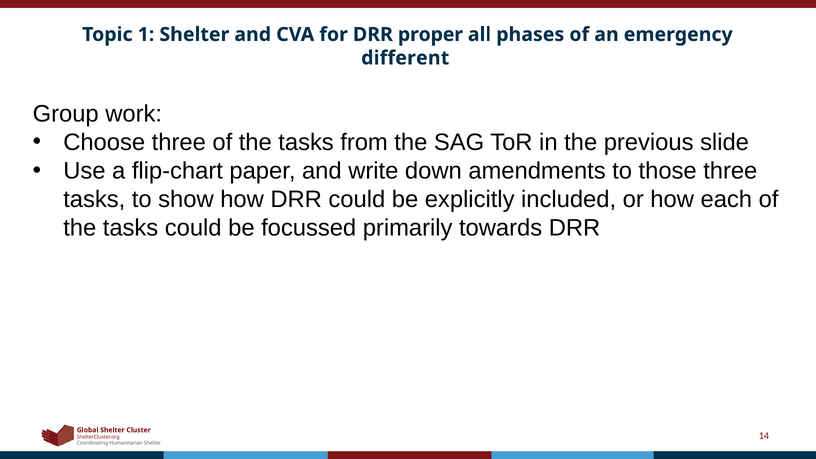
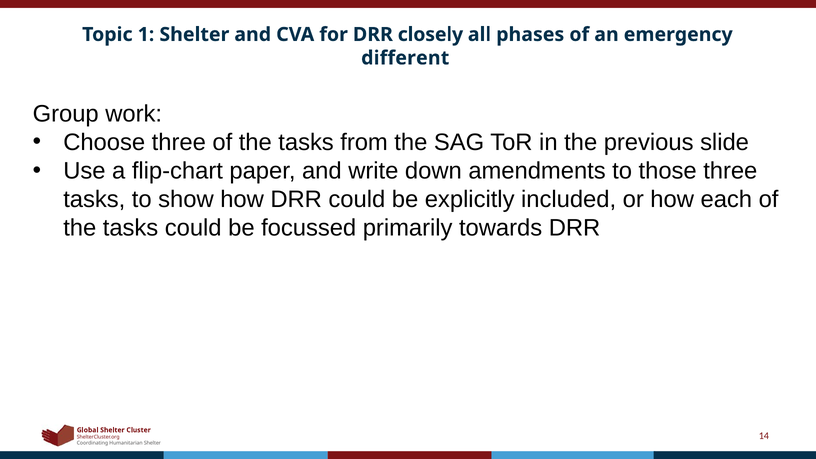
proper: proper -> closely (430, 35)
